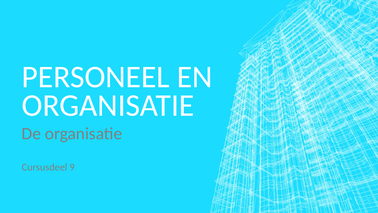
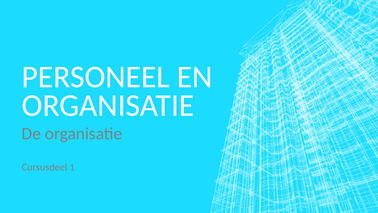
9: 9 -> 1 (72, 167)
